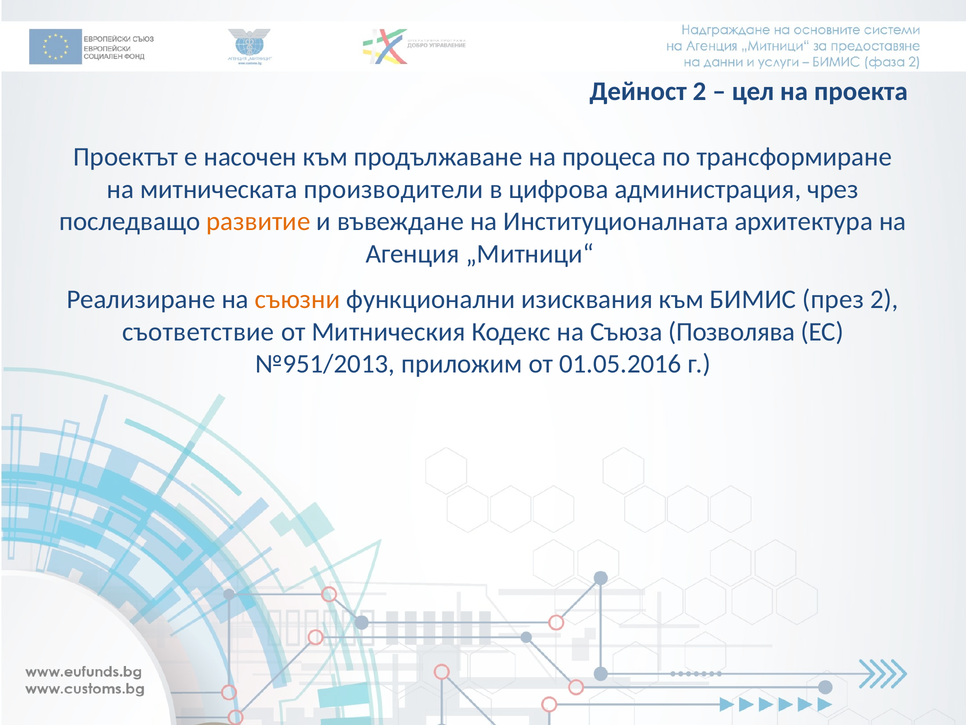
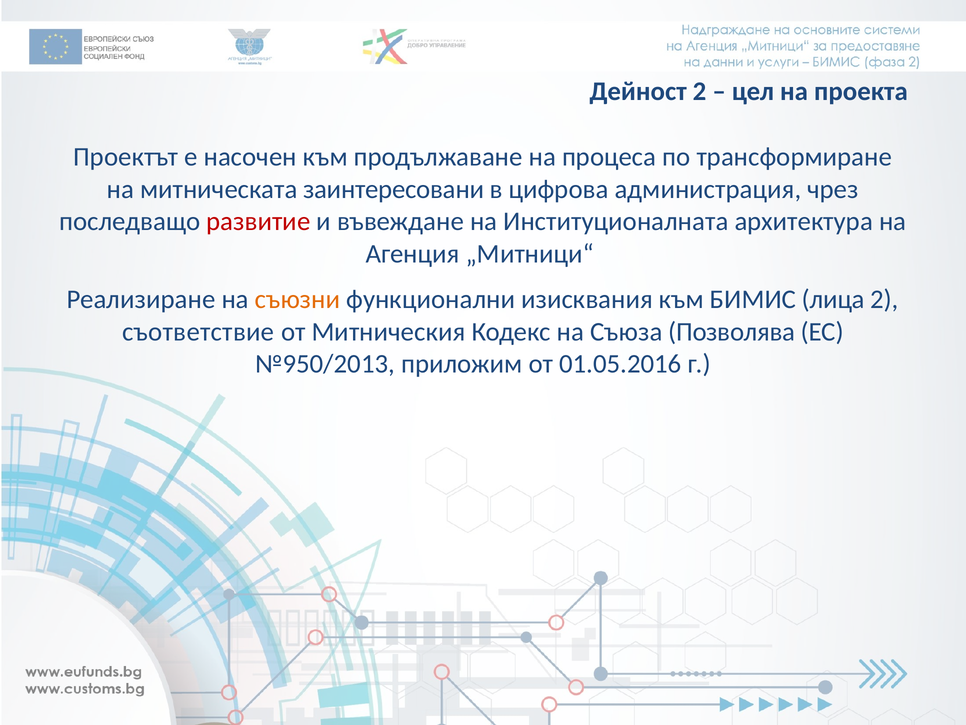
производители: производители -> заинтересовани (394, 189)
развитие colour: orange -> red (258, 221)
през: през -> лица (833, 299)
№951/2013: №951/2013 -> №950/2013 (325, 364)
